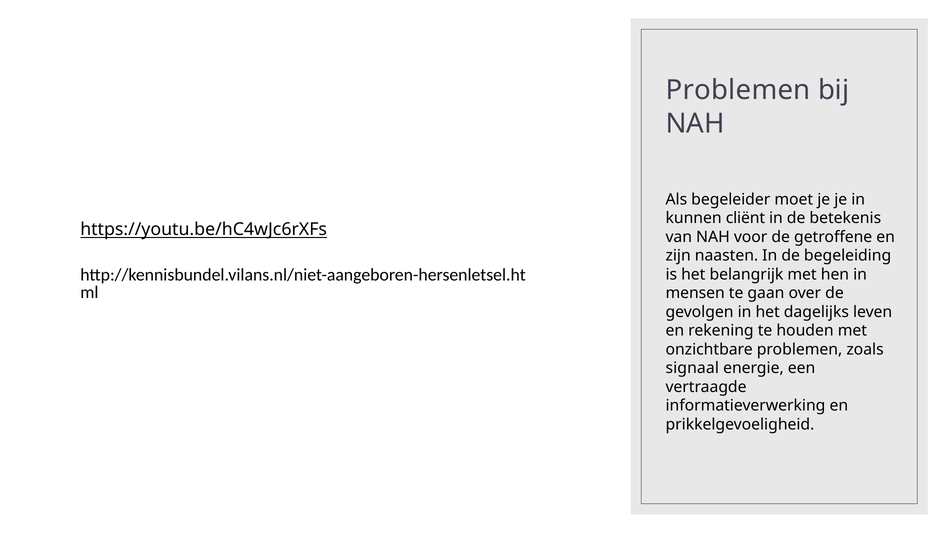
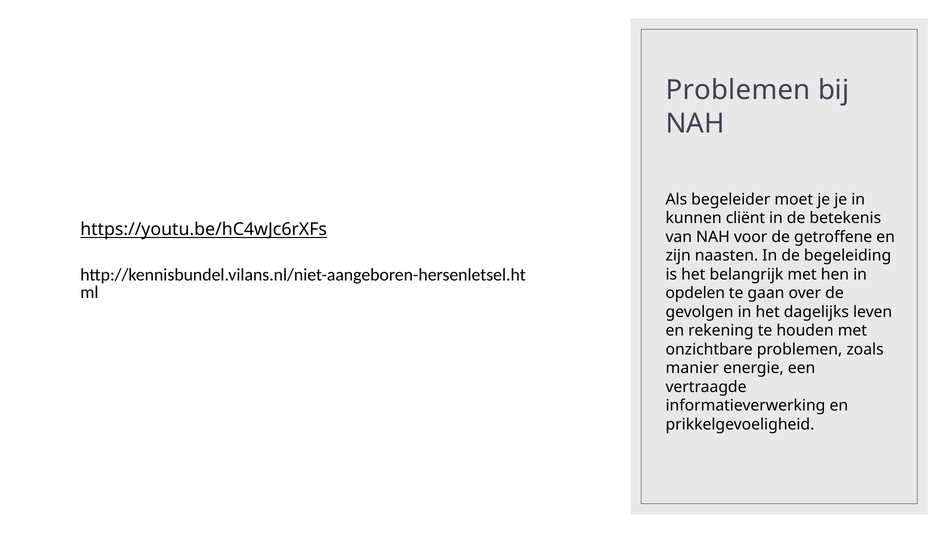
mensen: mensen -> opdelen (695, 293)
signaal: signaal -> manier (692, 368)
